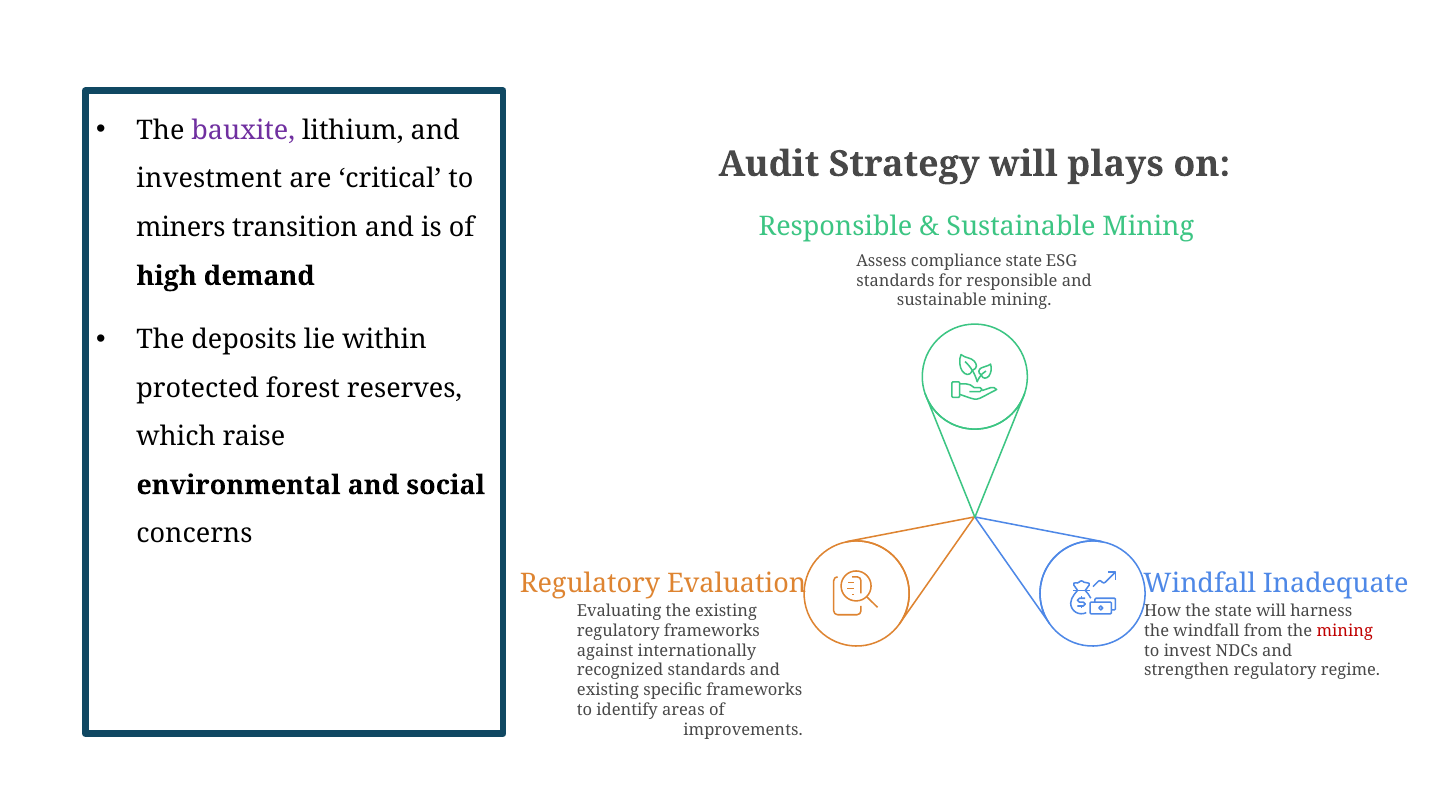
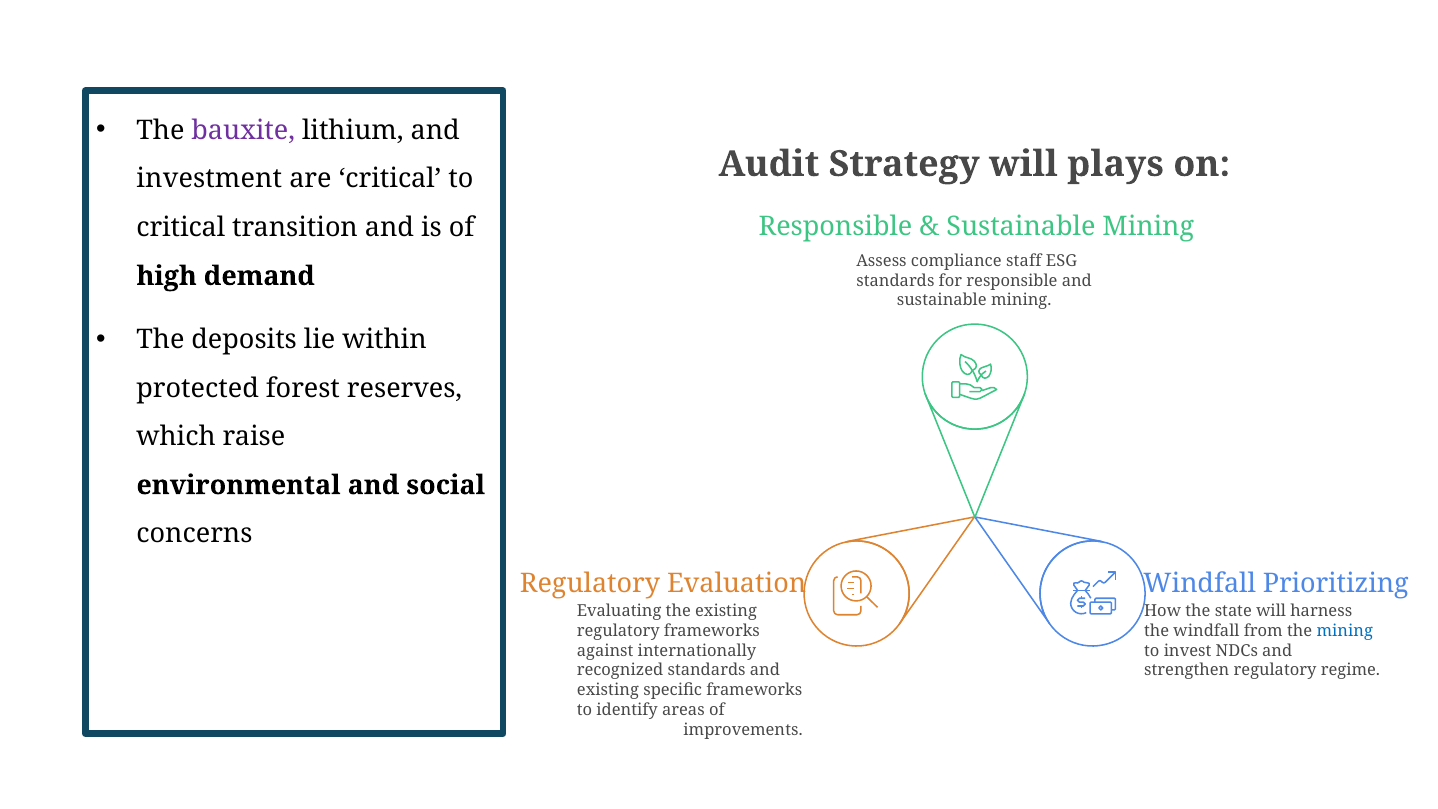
miners: miners -> critical (181, 228)
compliance state: state -> staff (1024, 261)
Inadequate: Inadequate -> Prioritizing (1336, 584)
mining colour: red -> blue (1345, 631)
